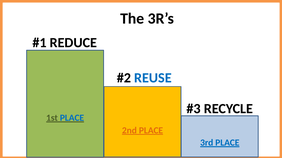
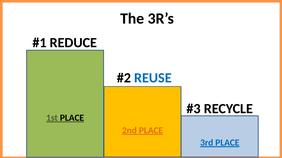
PLACE colour: blue -> black (72, 118)
